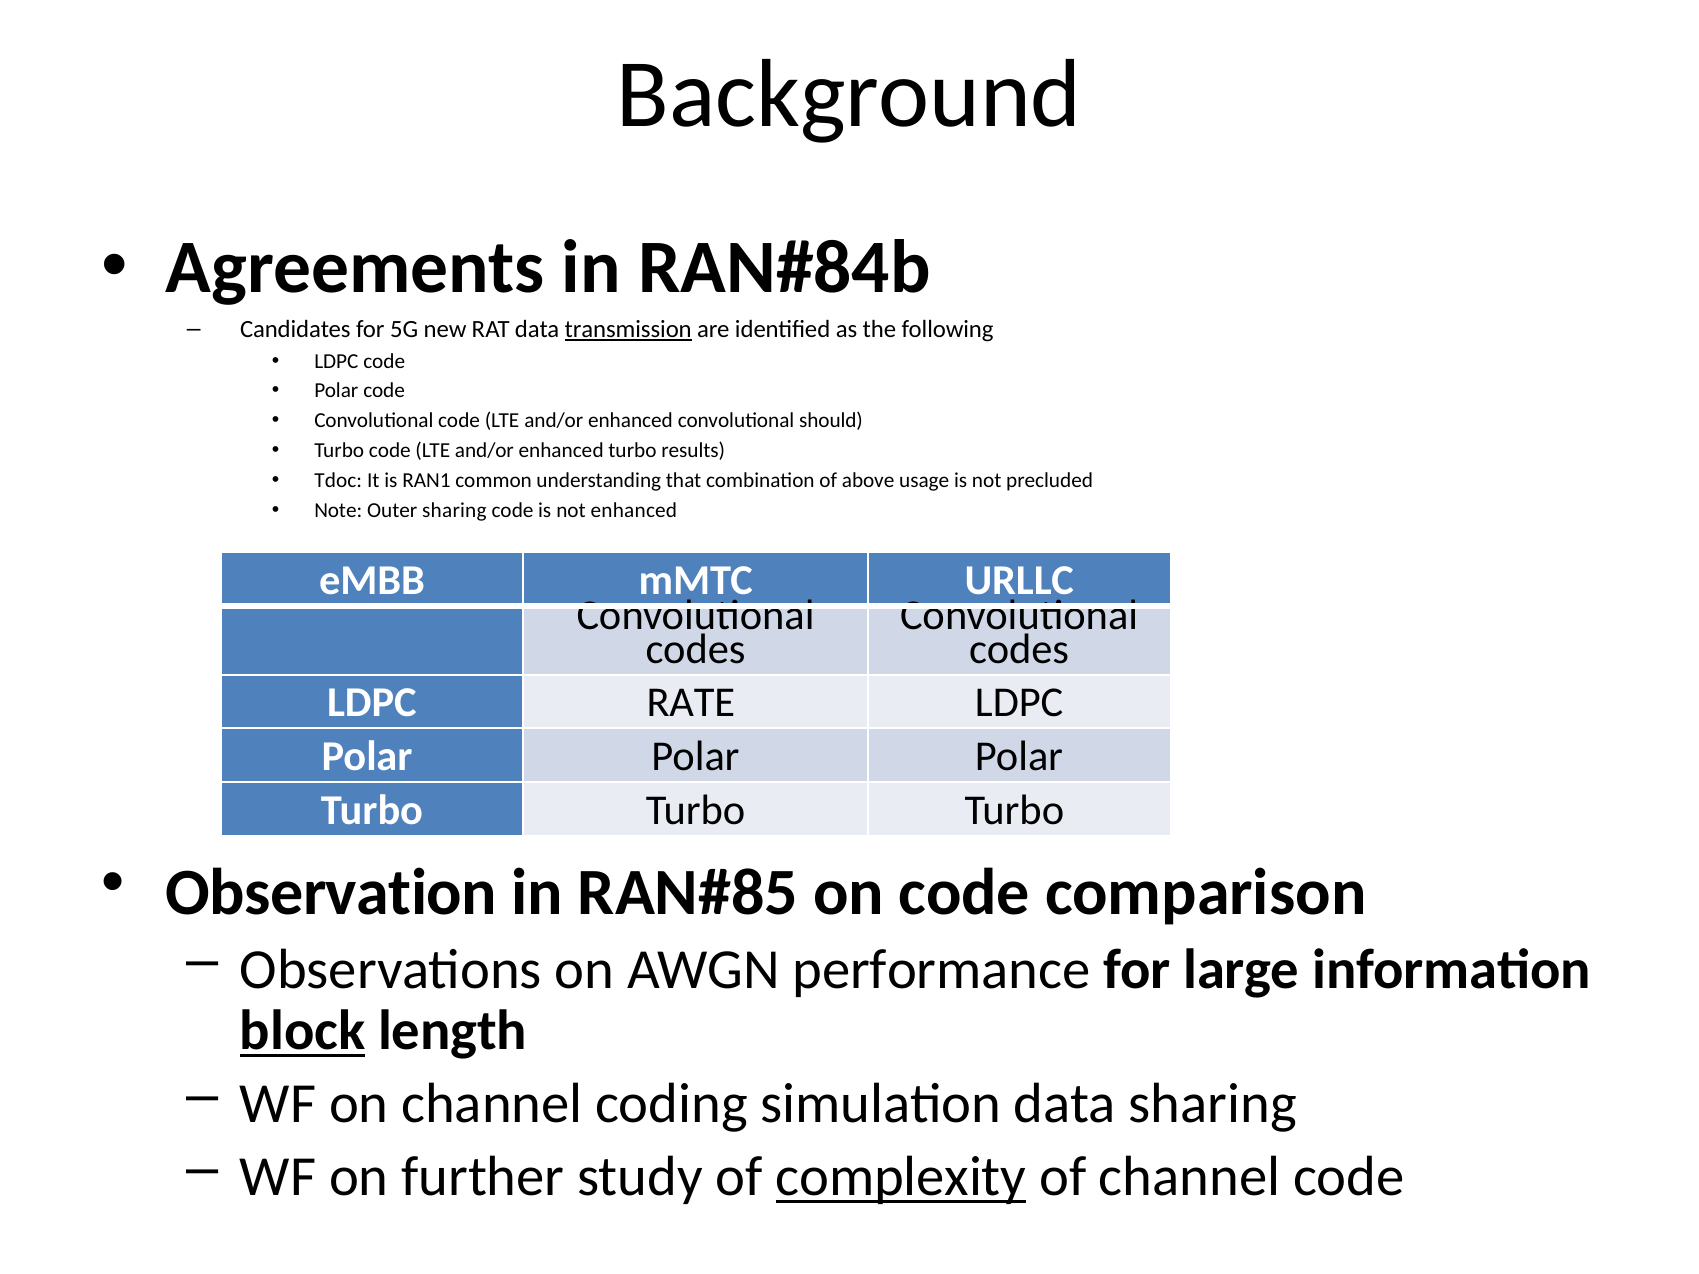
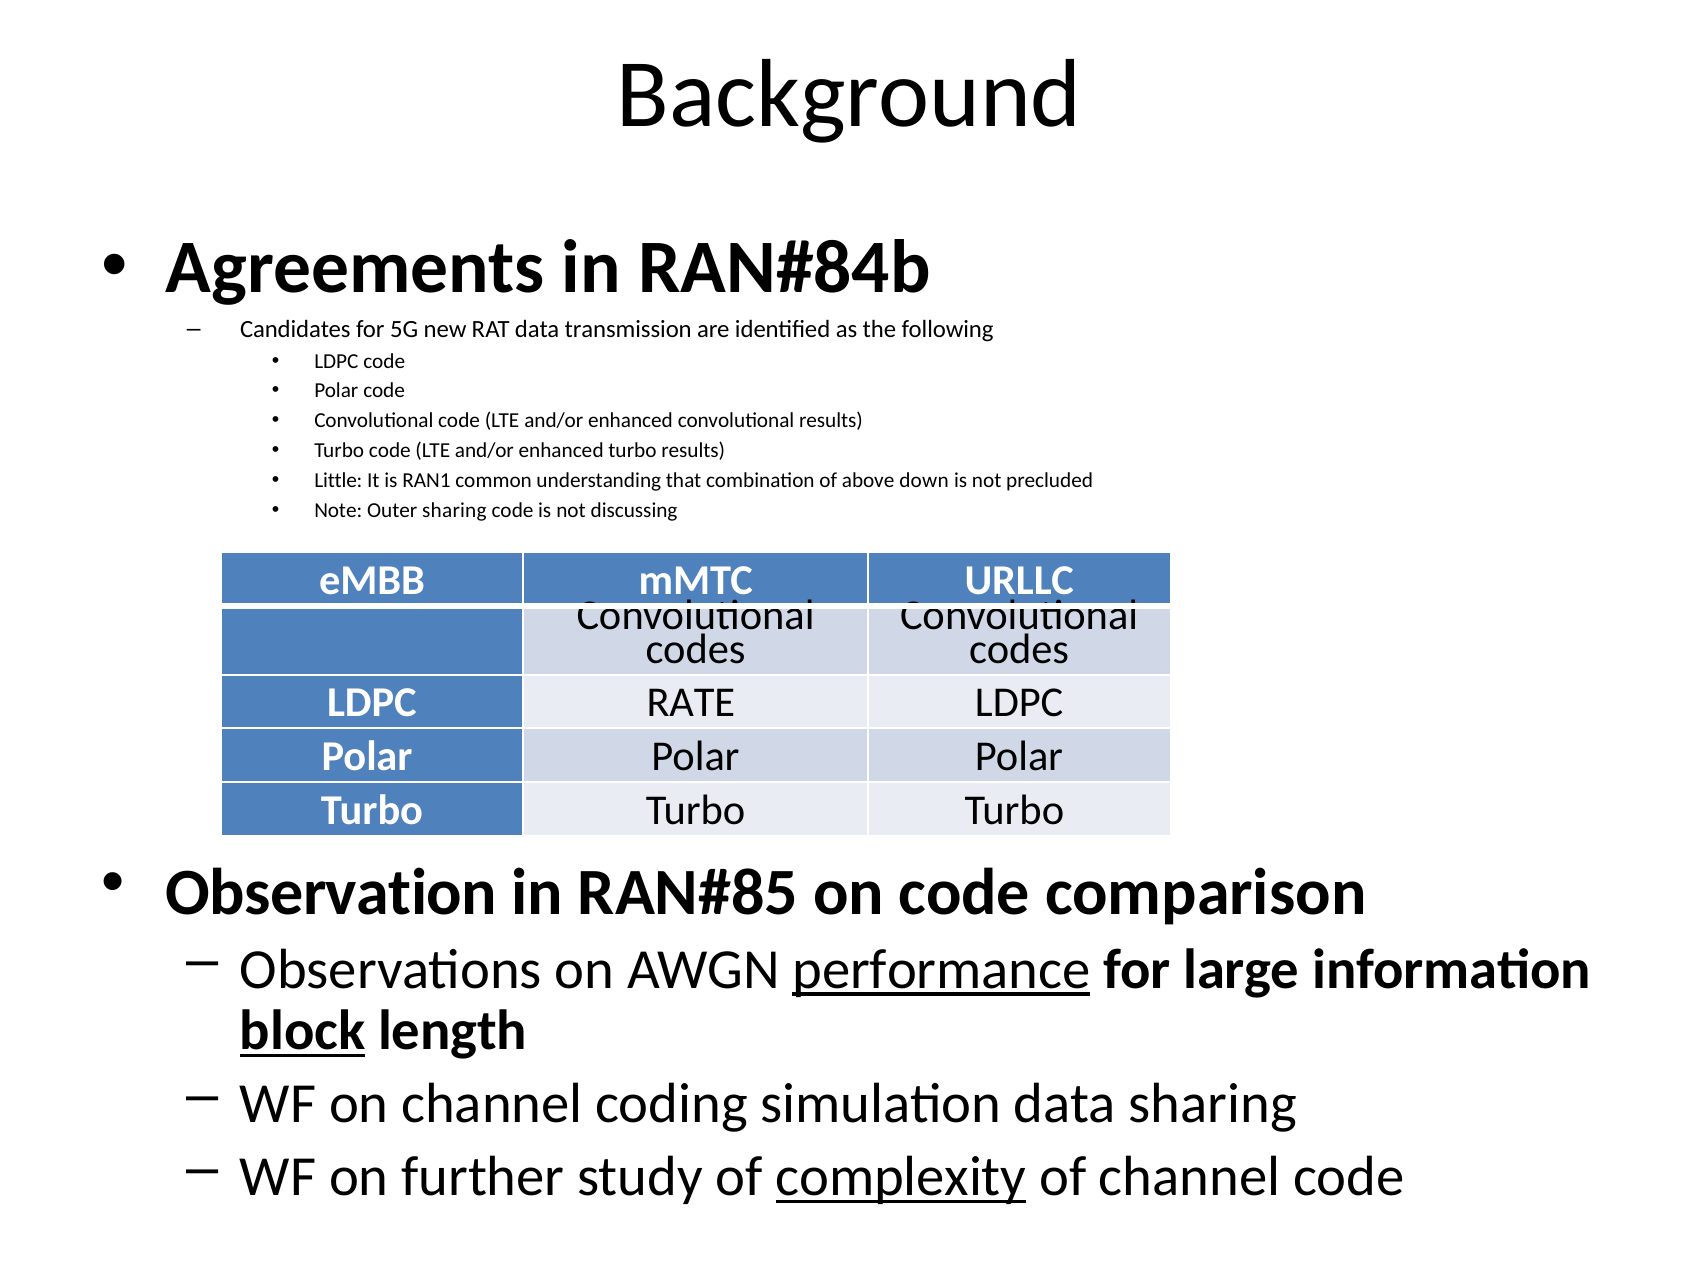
transmission underline: present -> none (628, 330)
convolutional should: should -> results (831, 421)
Tdoc: Tdoc -> Little (338, 481)
usage: usage -> down (924, 481)
not enhanced: enhanced -> discussing (634, 510)
performance underline: none -> present (941, 970)
